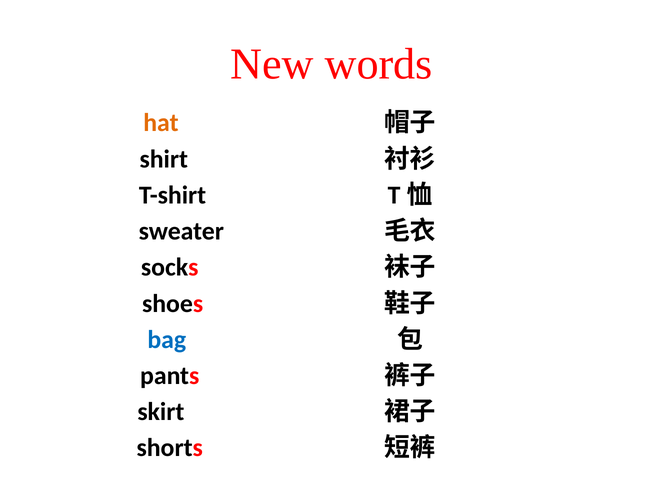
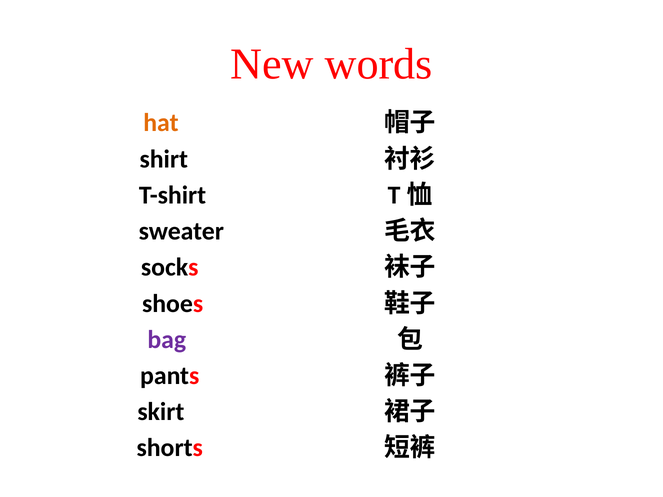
bag colour: blue -> purple (167, 340)
